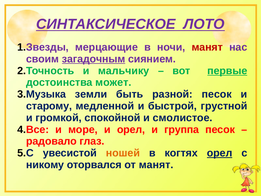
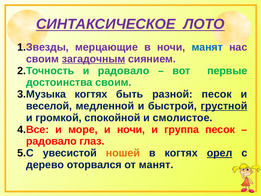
манят colour: red -> blue (207, 47)
и мальчику: мальчику -> радовало (124, 71)
первые underline: present -> none (227, 71)
достоинства может: может -> своим (113, 82)
земли: земли -> когтях (91, 94)
старому: старому -> веселой (49, 106)
грустной underline: none -> present (224, 106)
и орел: орел -> ночи (131, 129)
никому: никому -> дерево (45, 165)
